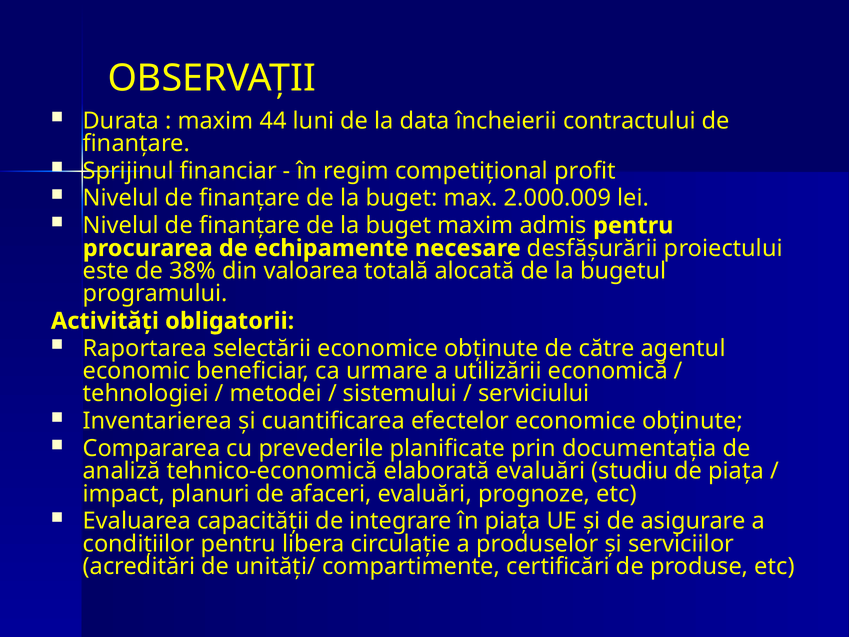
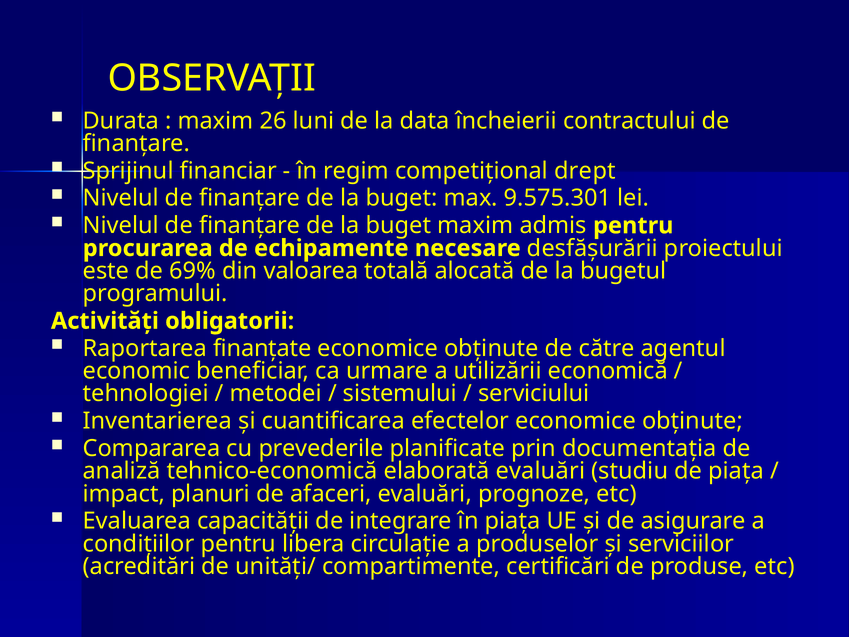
44: 44 -> 26 (273, 121)
profit: profit -> drept (585, 171)
2.000.009: 2.000.009 -> 9.575.301 (558, 198)
38%: 38% -> 69% (193, 271)
selectării: selectării -> finanţate (262, 348)
